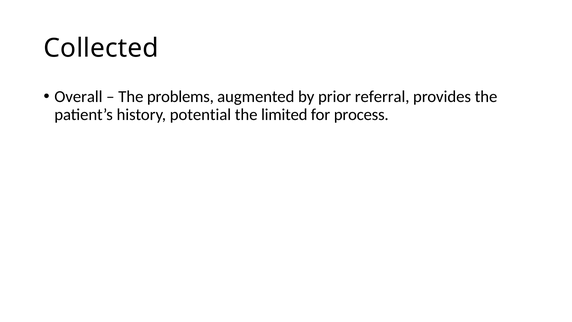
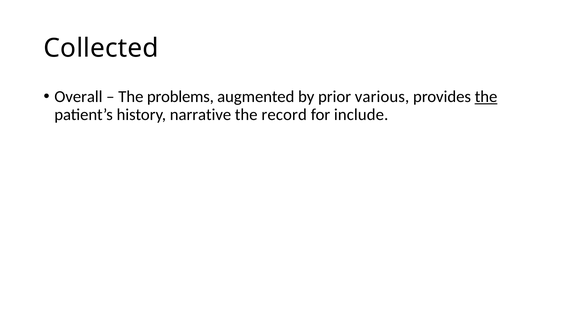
referral: referral -> various (382, 97)
the underline: none -> present (486, 97)
potential: potential -> narrative (200, 115)
limited: limited -> record (284, 115)
process: process -> include (361, 115)
